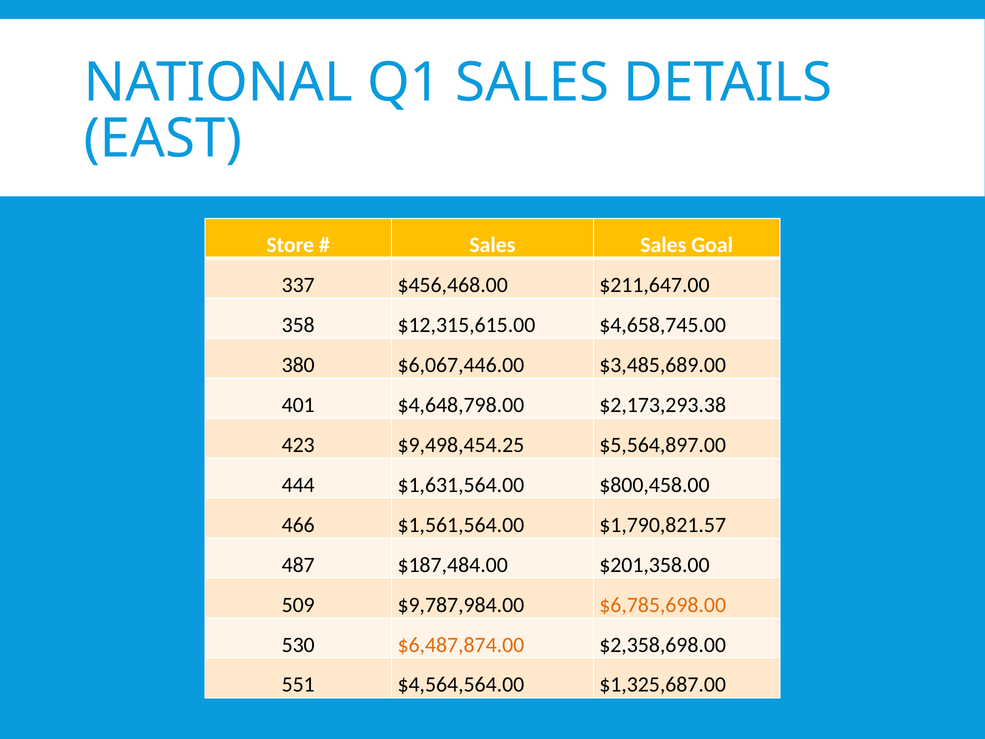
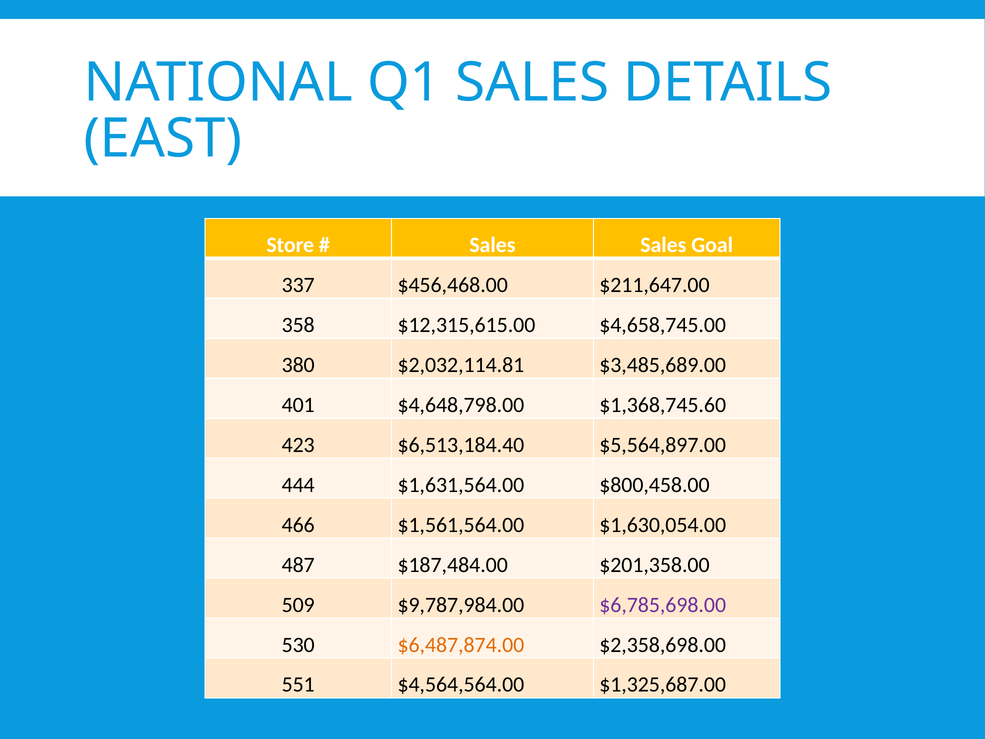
$6,067,446.00: $6,067,446.00 -> $2,032,114.81 (461, 365)
$2,173,293.38: $2,173,293.38 -> $1,368,745.60 (663, 405)
$9,498,454.25: $9,498,454.25 -> $6,513,184.40 (461, 445)
$1,790,821.57: $1,790,821.57 -> $1,630,054.00 (663, 525)
$6,785,698.00 colour: orange -> purple (663, 605)
